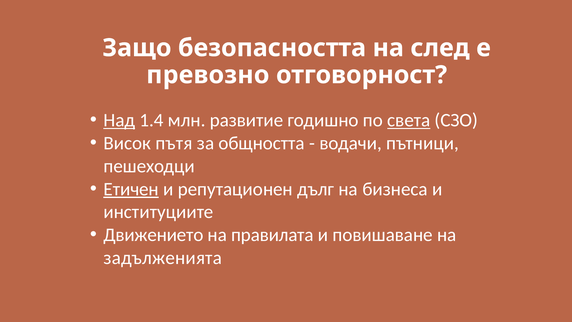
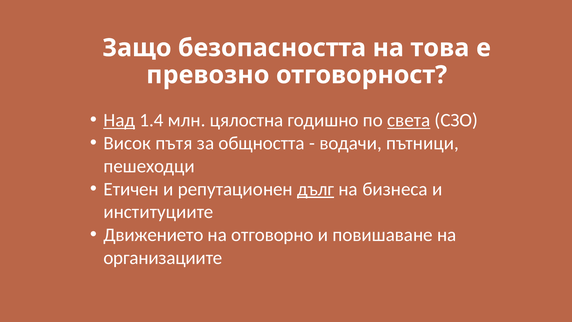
след: след -> това (440, 48)
развитие: развитие -> цялостна (247, 120)
Етичен underline: present -> none (131, 189)
дълг underline: none -> present (316, 189)
правилата: правилата -> отговорно (272, 235)
задълженията: задълженията -> организациите (163, 258)
